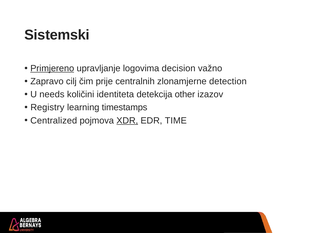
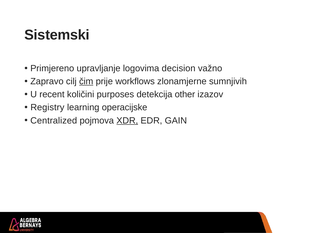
Primjereno underline: present -> none (52, 68)
čim underline: none -> present (86, 82)
centralnih: centralnih -> workflows (135, 82)
detection: detection -> sumnjivih (228, 82)
needs: needs -> recent (52, 95)
identiteta: identiteta -> purposes (115, 95)
timestamps: timestamps -> operacijske (125, 108)
TIME: TIME -> GAIN (176, 121)
